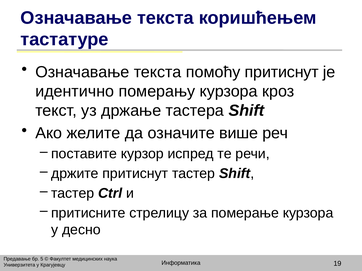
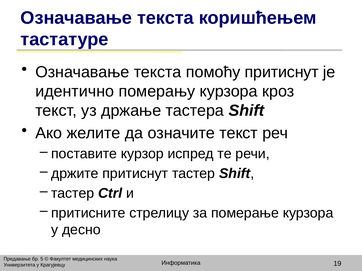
означите више: више -> текст (239, 133)
